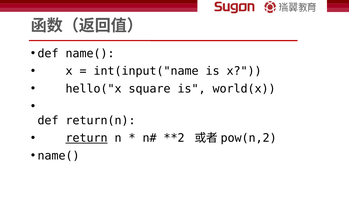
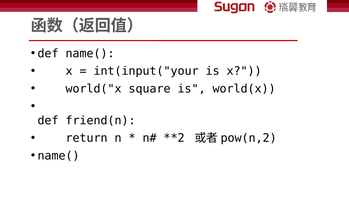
int(input("name: int(input("name -> int(input("your (146, 71)
hello("x: hello("x -> world("x (94, 88)
return(n: return(n -> friend(n (101, 120)
return underline: present -> none (87, 138)
